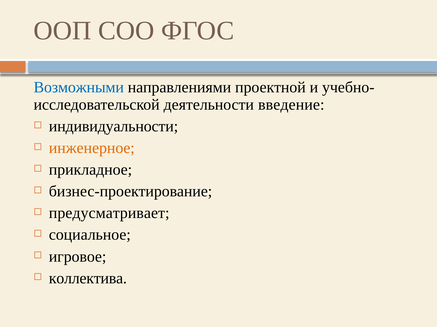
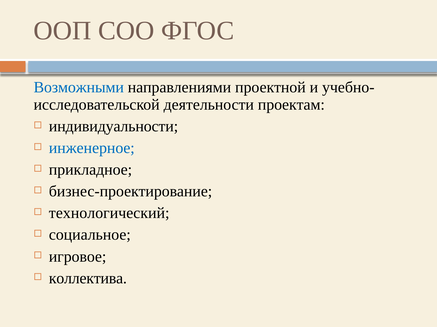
введение: введение -> проектам (291, 105)
инженерное colour: orange -> blue (92, 148)
предусматривает: предусматривает -> технологический (109, 214)
